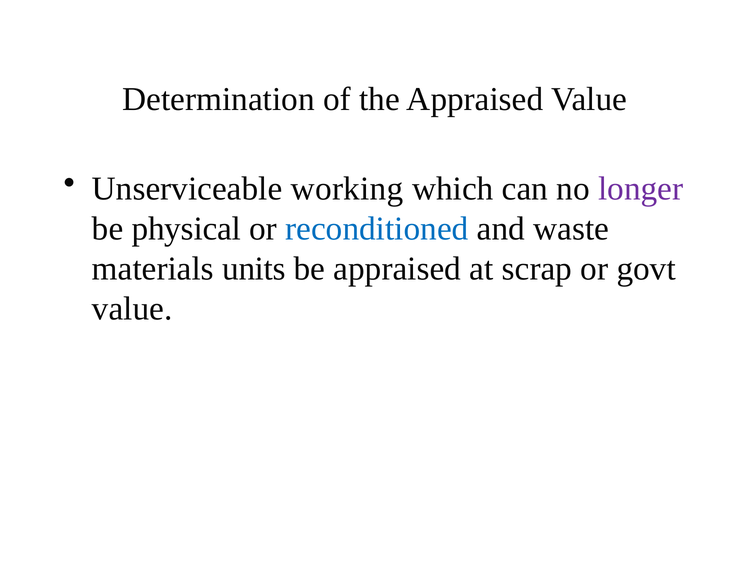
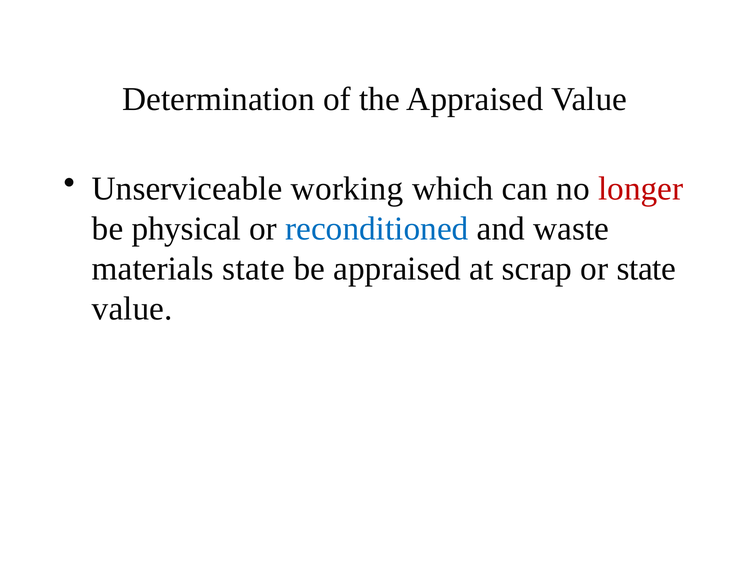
longer colour: purple -> red (641, 189)
materials units: units -> state (254, 269)
or govt: govt -> state (646, 269)
